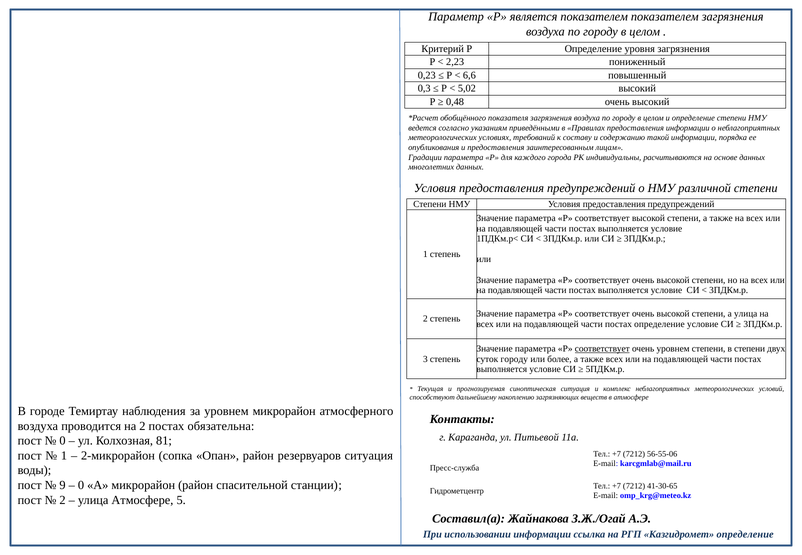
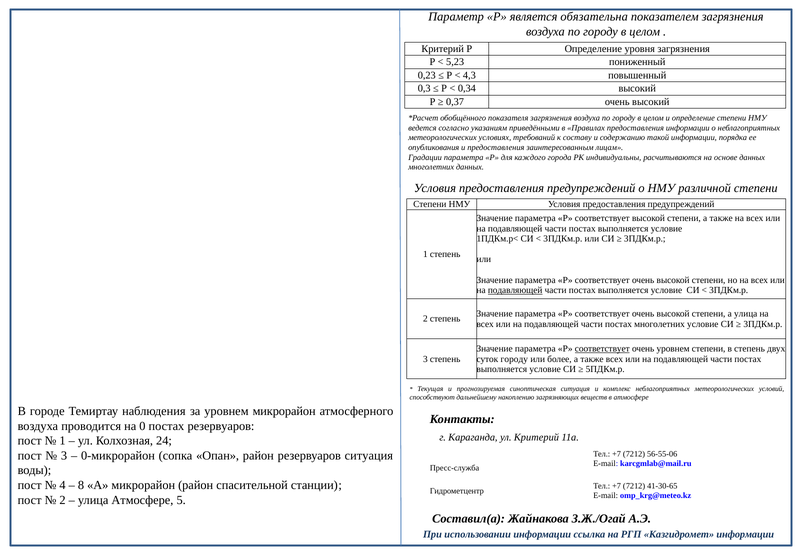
является показателем: показателем -> обязательна (594, 17)
2,23: 2,23 -> 5,23 (455, 62)
6,6: 6,6 -> 4,3 (469, 75)
5,02: 5,02 -> 0,34 (467, 88)
0,48: 0,48 -> 0,37 (455, 102)
подавляющей underline: none -> present (515, 290)
постах определение: определение -> многолетних (660, 324)
в степени: степени -> степень (750, 349)
на 2: 2 -> 0 (142, 426)
постах обязательна: обязательна -> резервуаров (221, 426)
ул Питьевой: Питьевой -> Критерий (536, 437)
0: 0 -> 1 (63, 441)
81: 81 -> 24 (164, 441)
1: 1 -> 3 (64, 456)
2-микрорайон: 2-микрорайон -> 0-микрорайон (118, 456)
9: 9 -> 4 (63, 485)
0: 0 -> 8 (81, 485)
Казгидромет определение: определение -> информации (745, 535)
